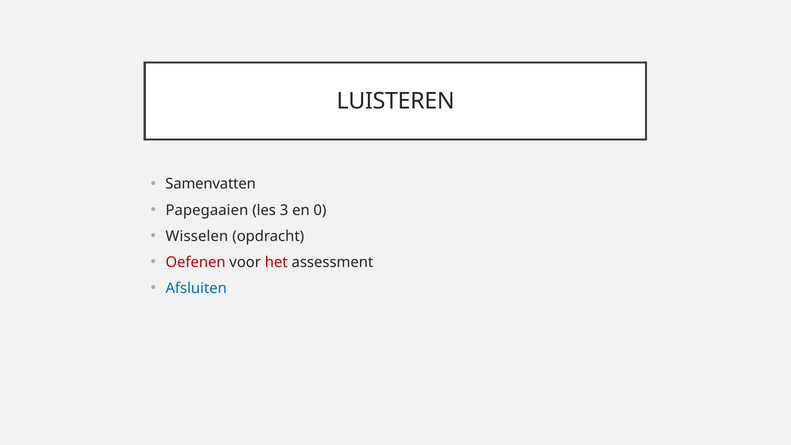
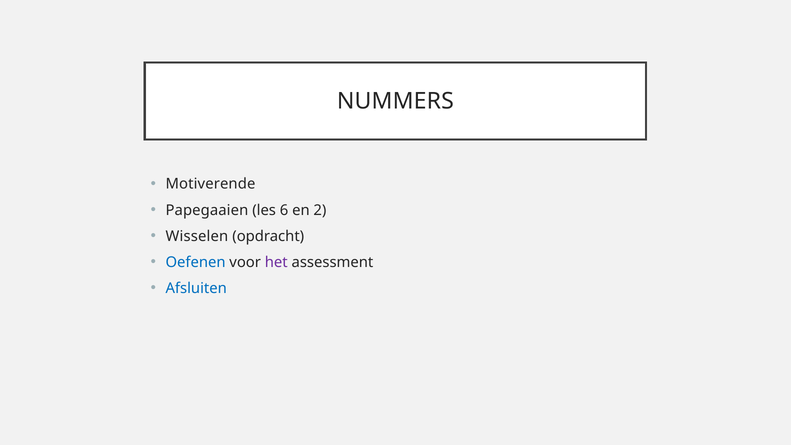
LUISTEREN: LUISTEREN -> NUMMERS (395, 101)
Samenvatten: Samenvatten -> Motiverende (210, 184)
3: 3 -> 6 (284, 210)
0: 0 -> 2 (320, 210)
Oefenen colour: red -> blue (196, 262)
het colour: red -> purple (276, 262)
